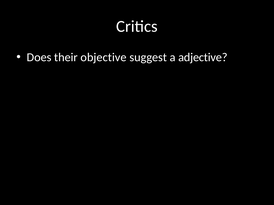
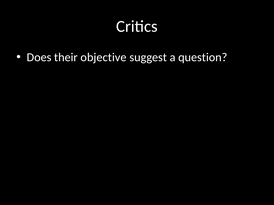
adjective: adjective -> question (203, 57)
